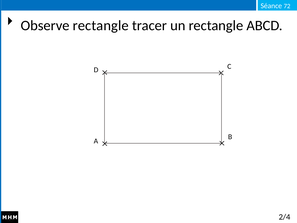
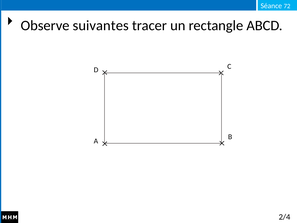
Observe rectangle: rectangle -> suivantes (101, 25)
